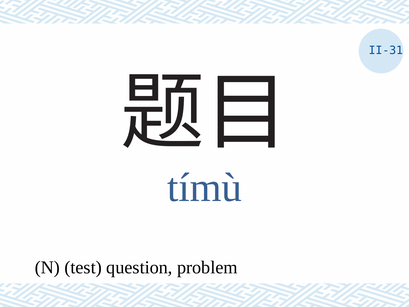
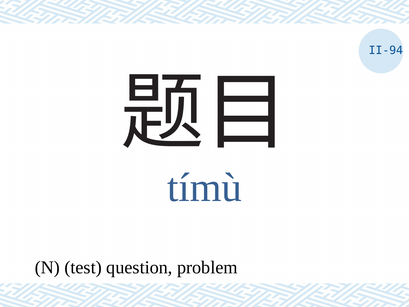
II-31: II-31 -> II-94 (386, 51)
